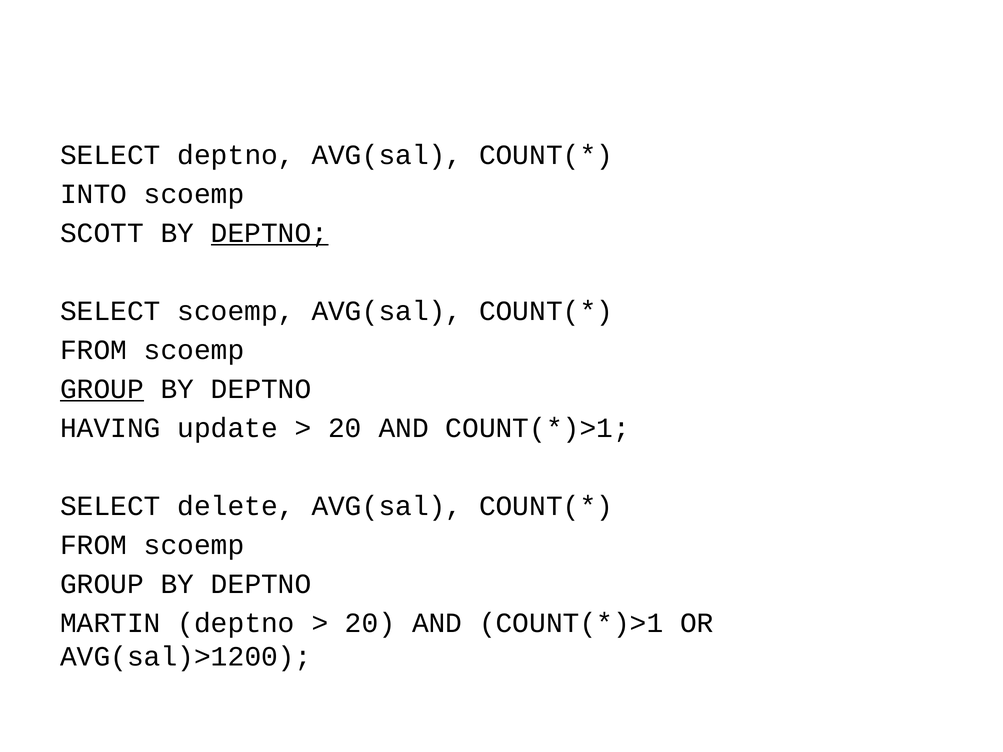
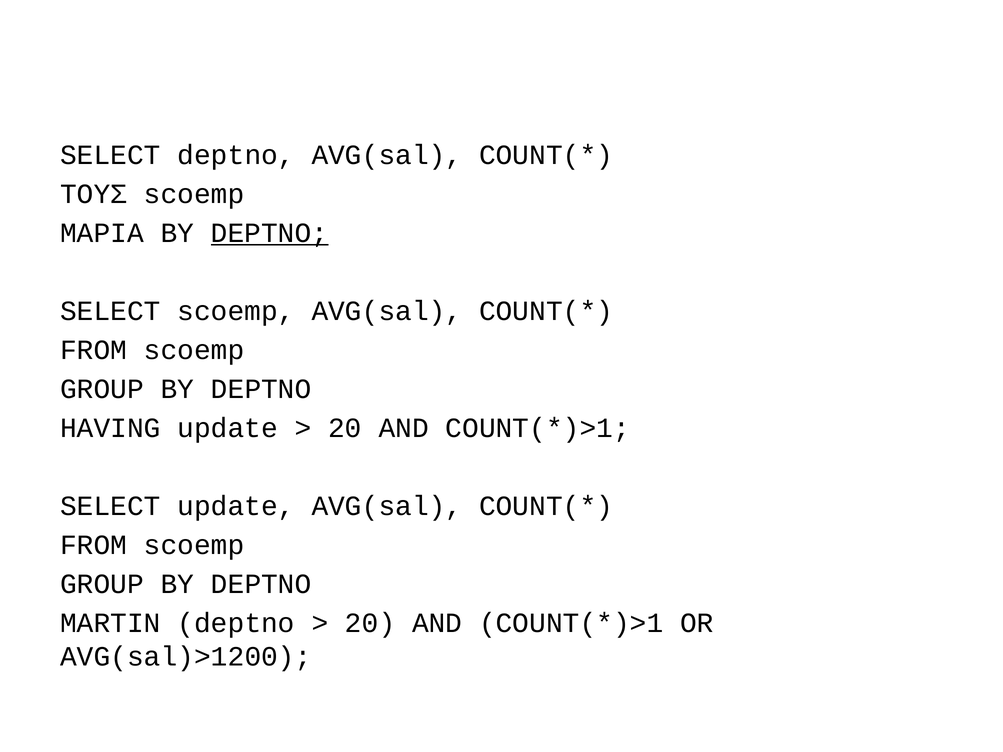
INTO: INTO -> ΤΟΥΣ (94, 194)
SCOTT: SCOTT -> ΜΑΡΙΑ (102, 233)
GROUP underline: present -> none (102, 389)
SELECT delete: delete -> update (236, 506)
